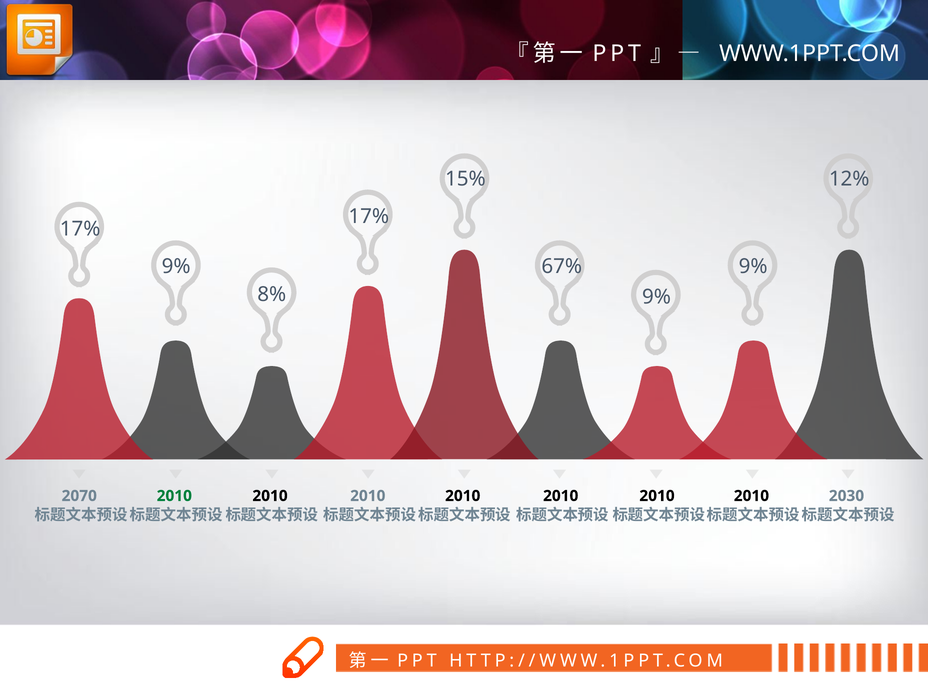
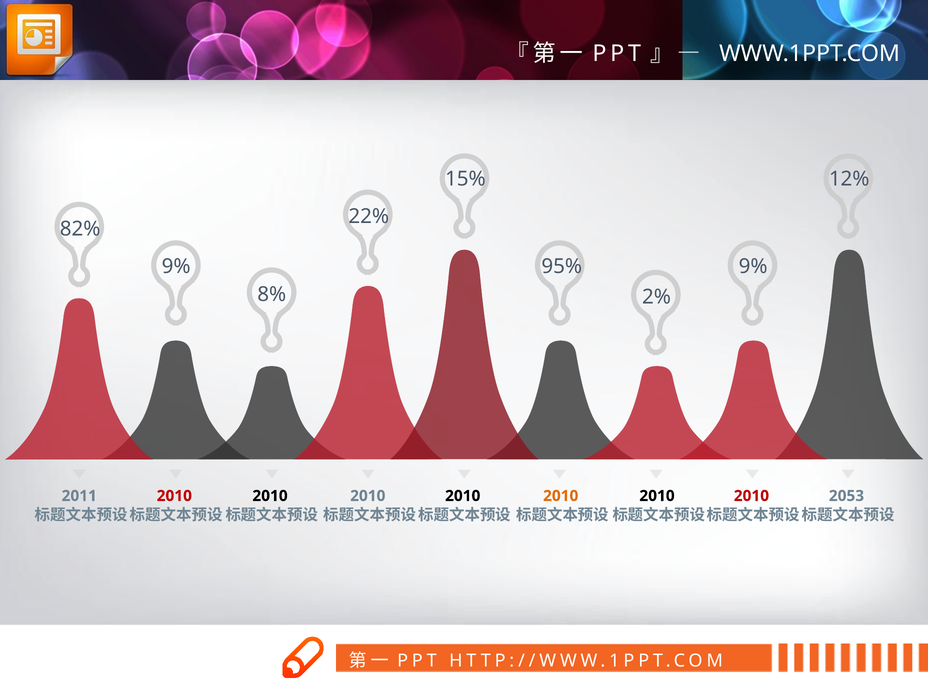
17%: 17% -> 22% (369, 217)
17%: 17% -> 82% (80, 229)
67%: 67% -> 95% (562, 266)
9%: 9% -> 2% (657, 297)
2070: 2070 -> 2011 (79, 496)
2010 colour: green -> red (174, 496)
2010 colour: black -> orange (561, 496)
2010 colour: black -> red (751, 496)
2030: 2030 -> 2053 (846, 496)
